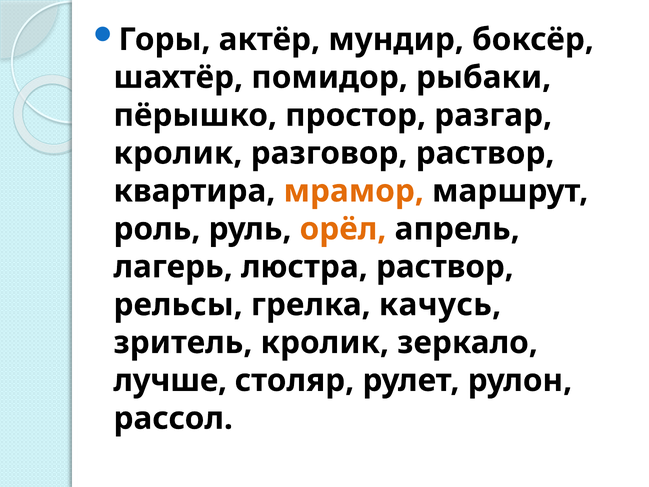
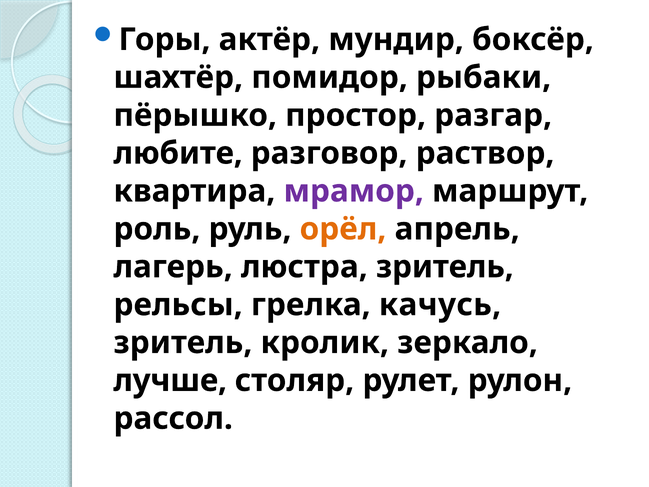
кролик: кролик -> любите (178, 153)
мрамор colour: orange -> purple (354, 191)
люстра раствор: раствор -> зритель (445, 267)
